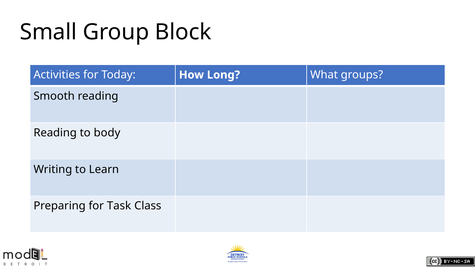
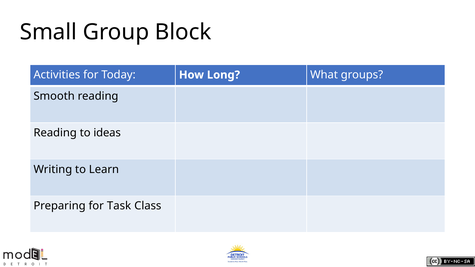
body: body -> ideas (107, 133)
